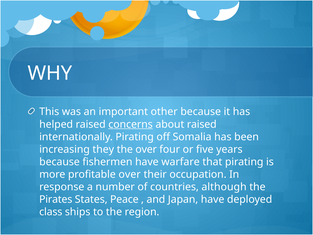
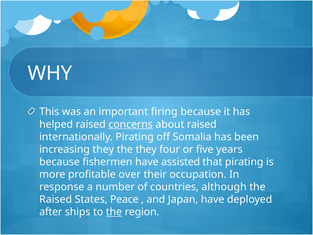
other: other -> firing (164, 112)
the over: over -> they (146, 149)
warfare: warfare -> assisted (181, 162)
Pirates: Pirates -> Raised (56, 199)
class: class -> after (51, 212)
the underline: none -> present (114, 212)
